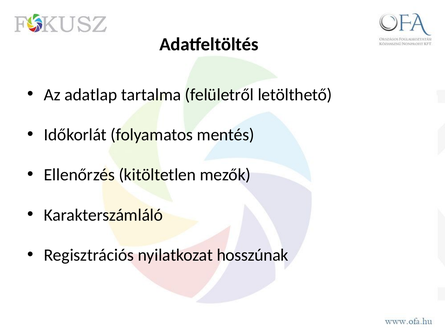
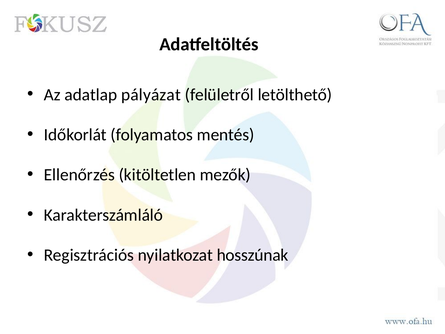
tartalma: tartalma -> pályázat (151, 95)
